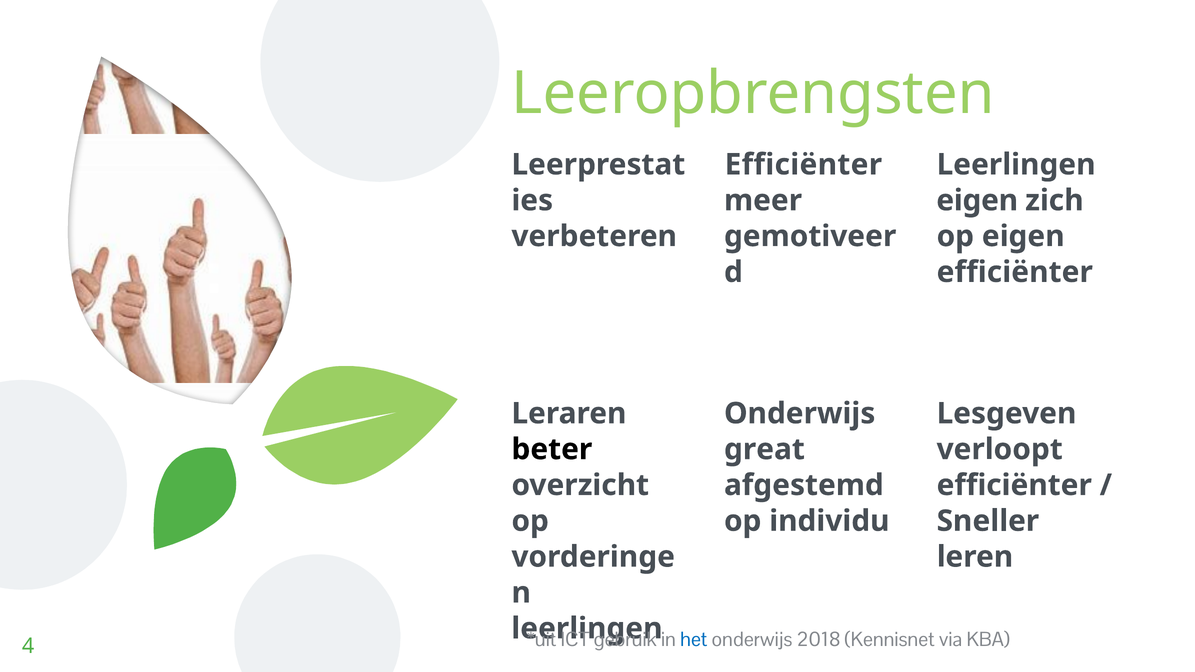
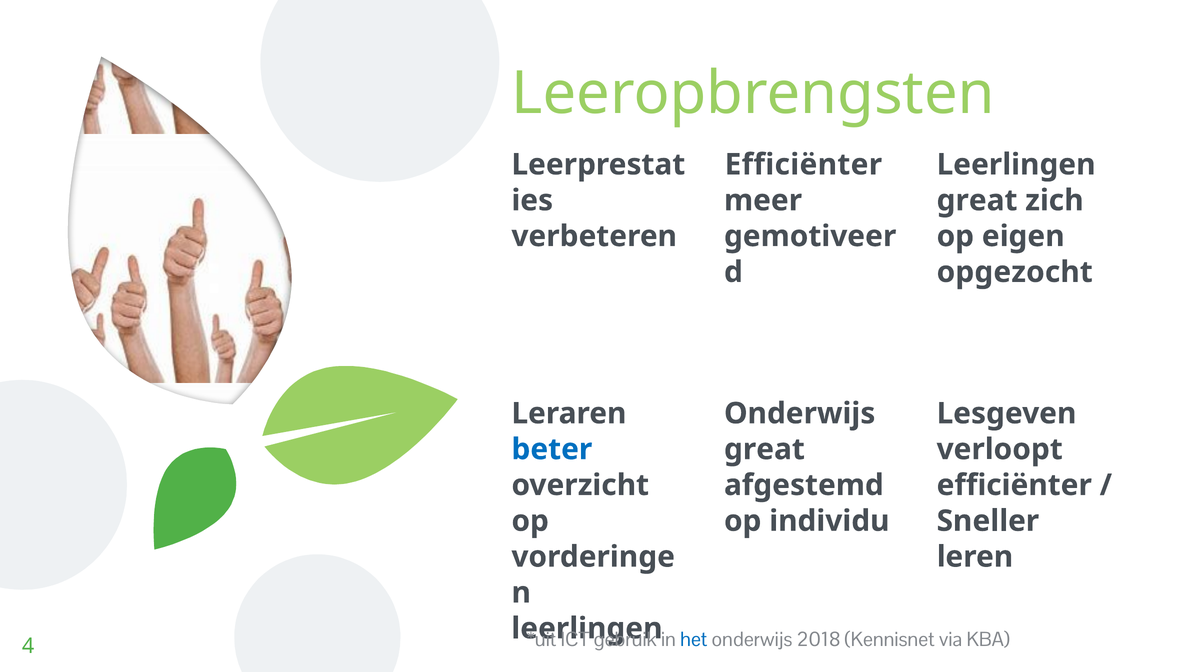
eigen: eigen -> great (977, 200)
efficiënter: efficiënter -> opgezocht (1015, 272)
beter colour: black -> blue (552, 449)
